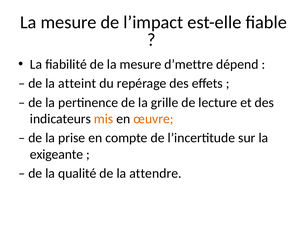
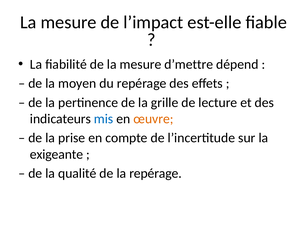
atteint: atteint -> moyen (77, 84)
mis colour: orange -> blue (104, 119)
la attendre: attendre -> repérage (156, 174)
